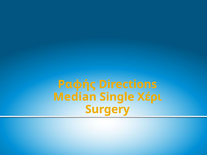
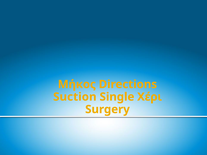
Ραφής: Ραφής -> Μήκος (77, 84)
Median: Median -> Suction (75, 97)
